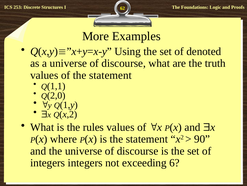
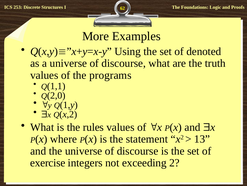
of the statement: statement -> programs (110, 75)
90: 90 -> 13 (202, 139)
integers: integers -> exercise (48, 162)
6: 6 -> 2 (174, 162)
